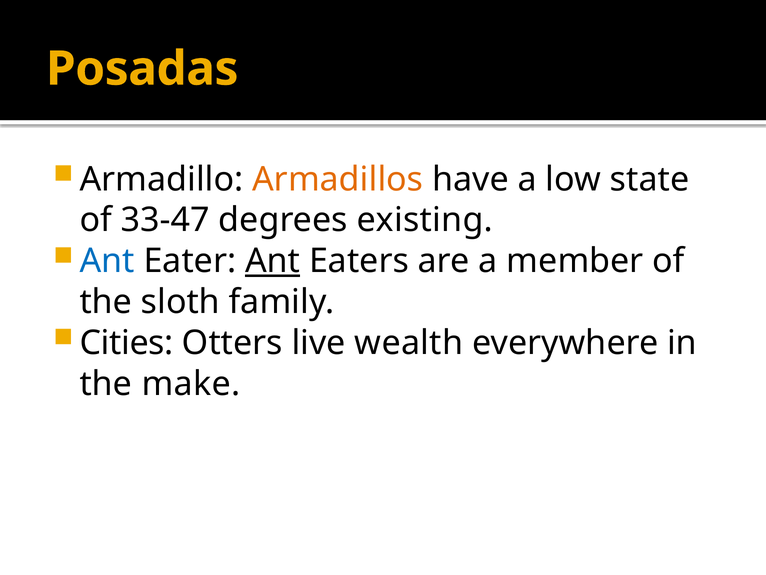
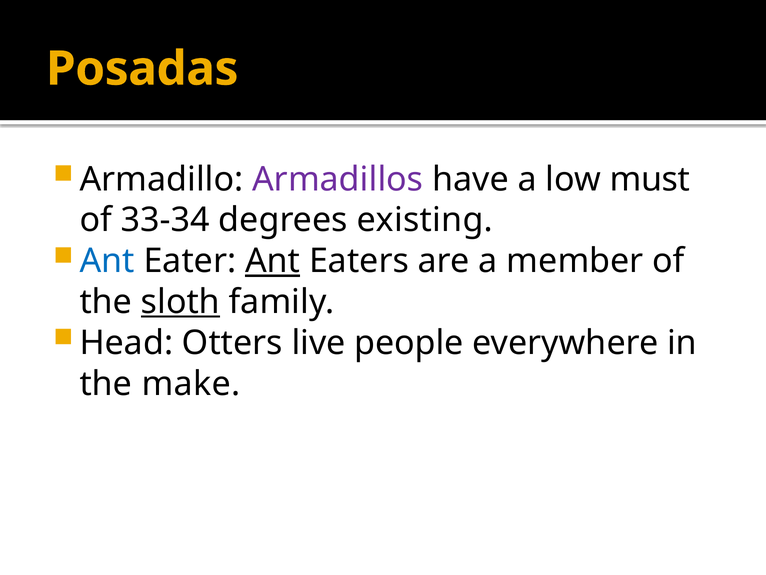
Armadillos colour: orange -> purple (338, 179)
state: state -> must (650, 179)
33-47: 33-47 -> 33-34 (165, 220)
sloth underline: none -> present (180, 302)
Cities: Cities -> Head (126, 343)
wealth: wealth -> people (409, 343)
